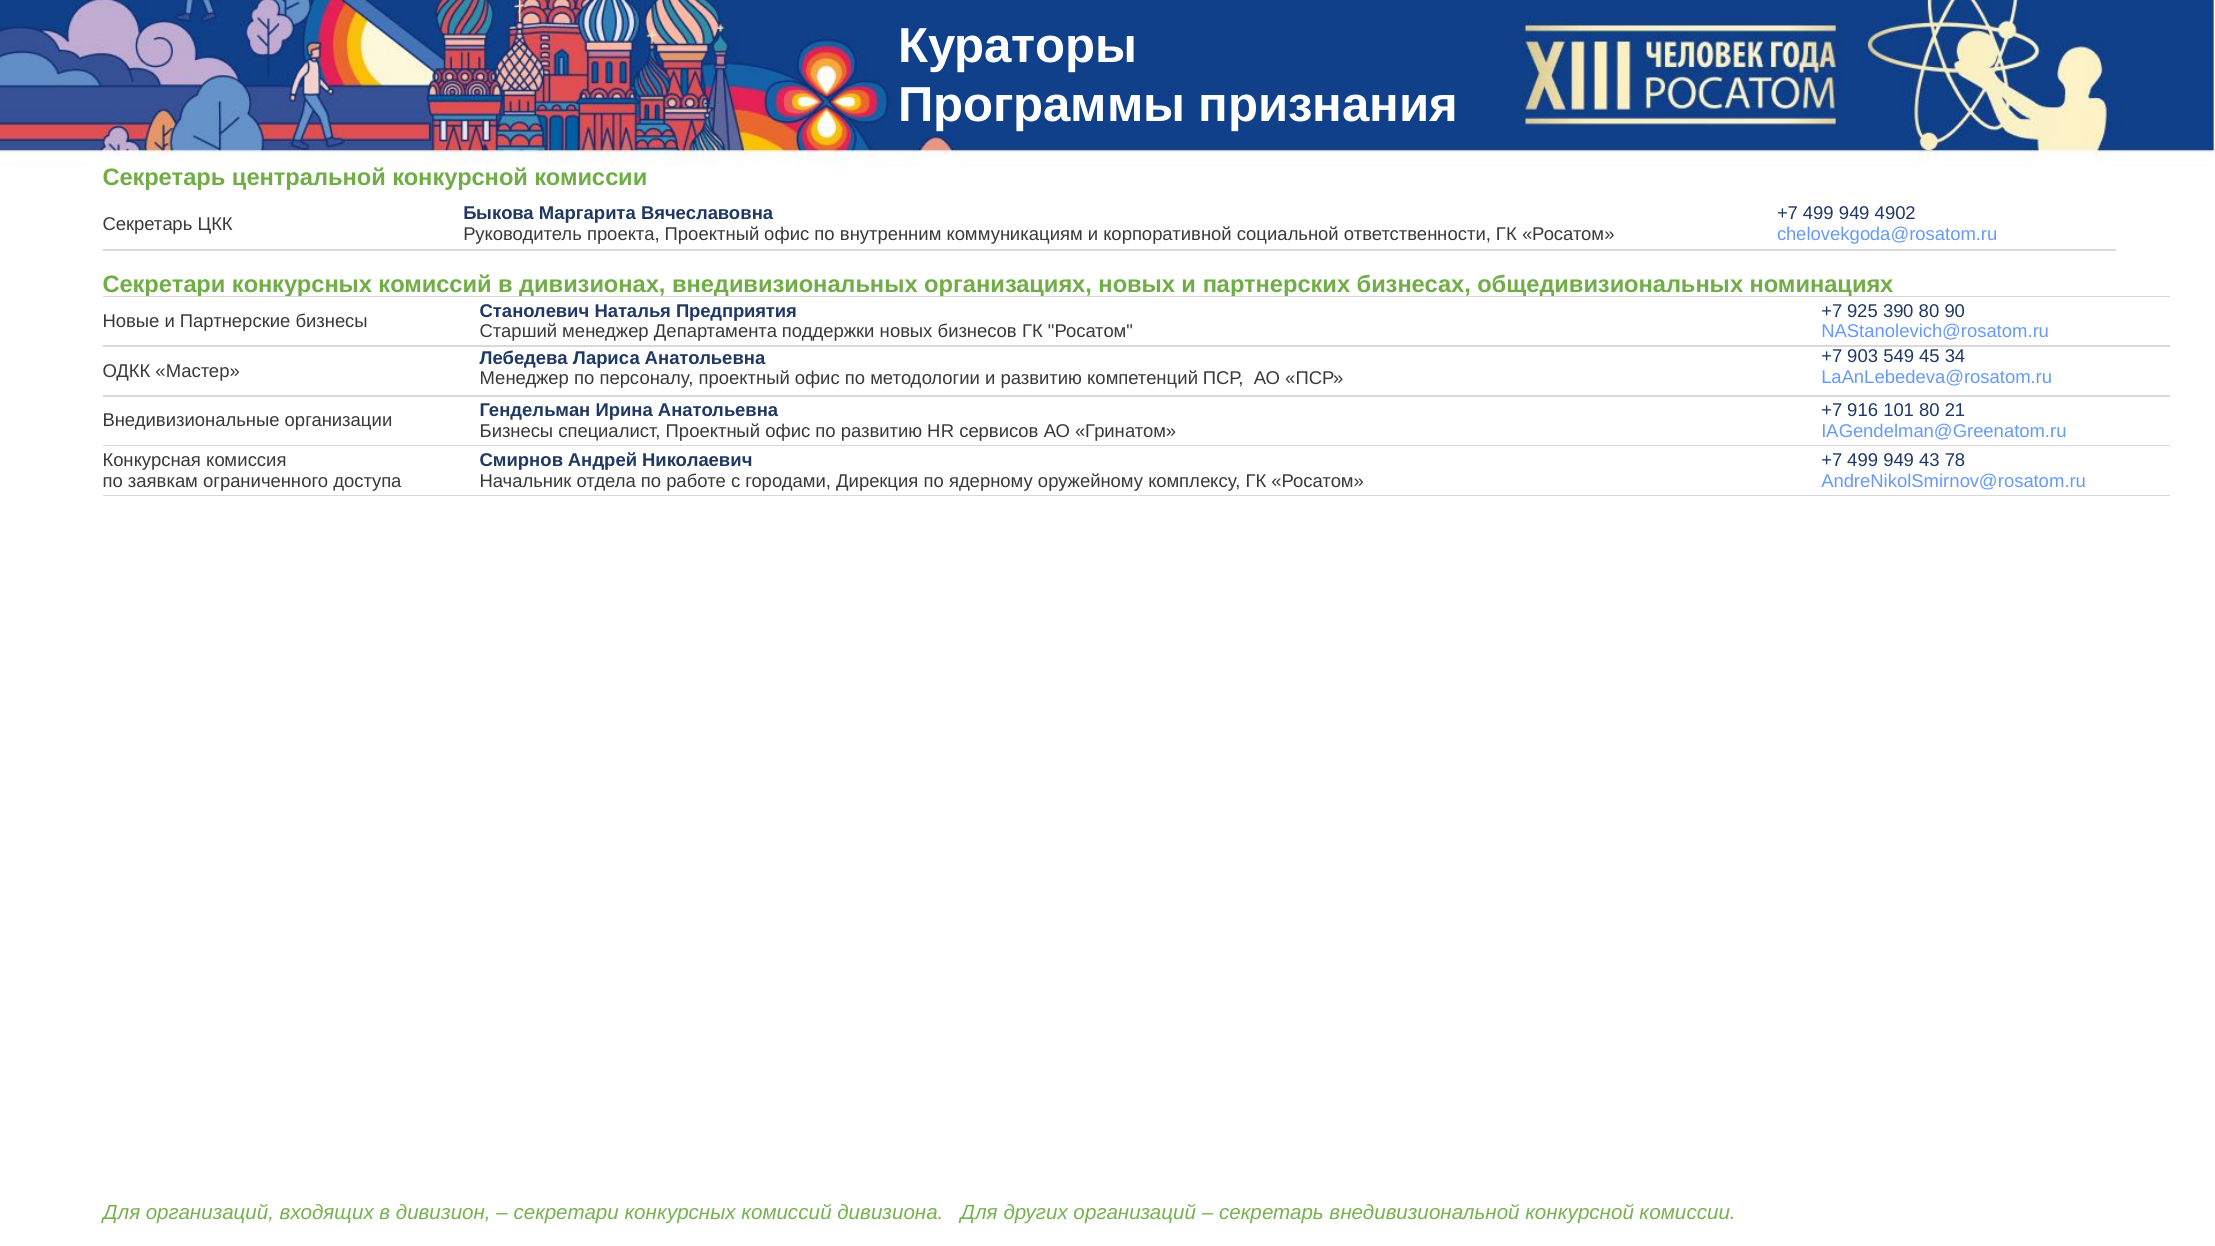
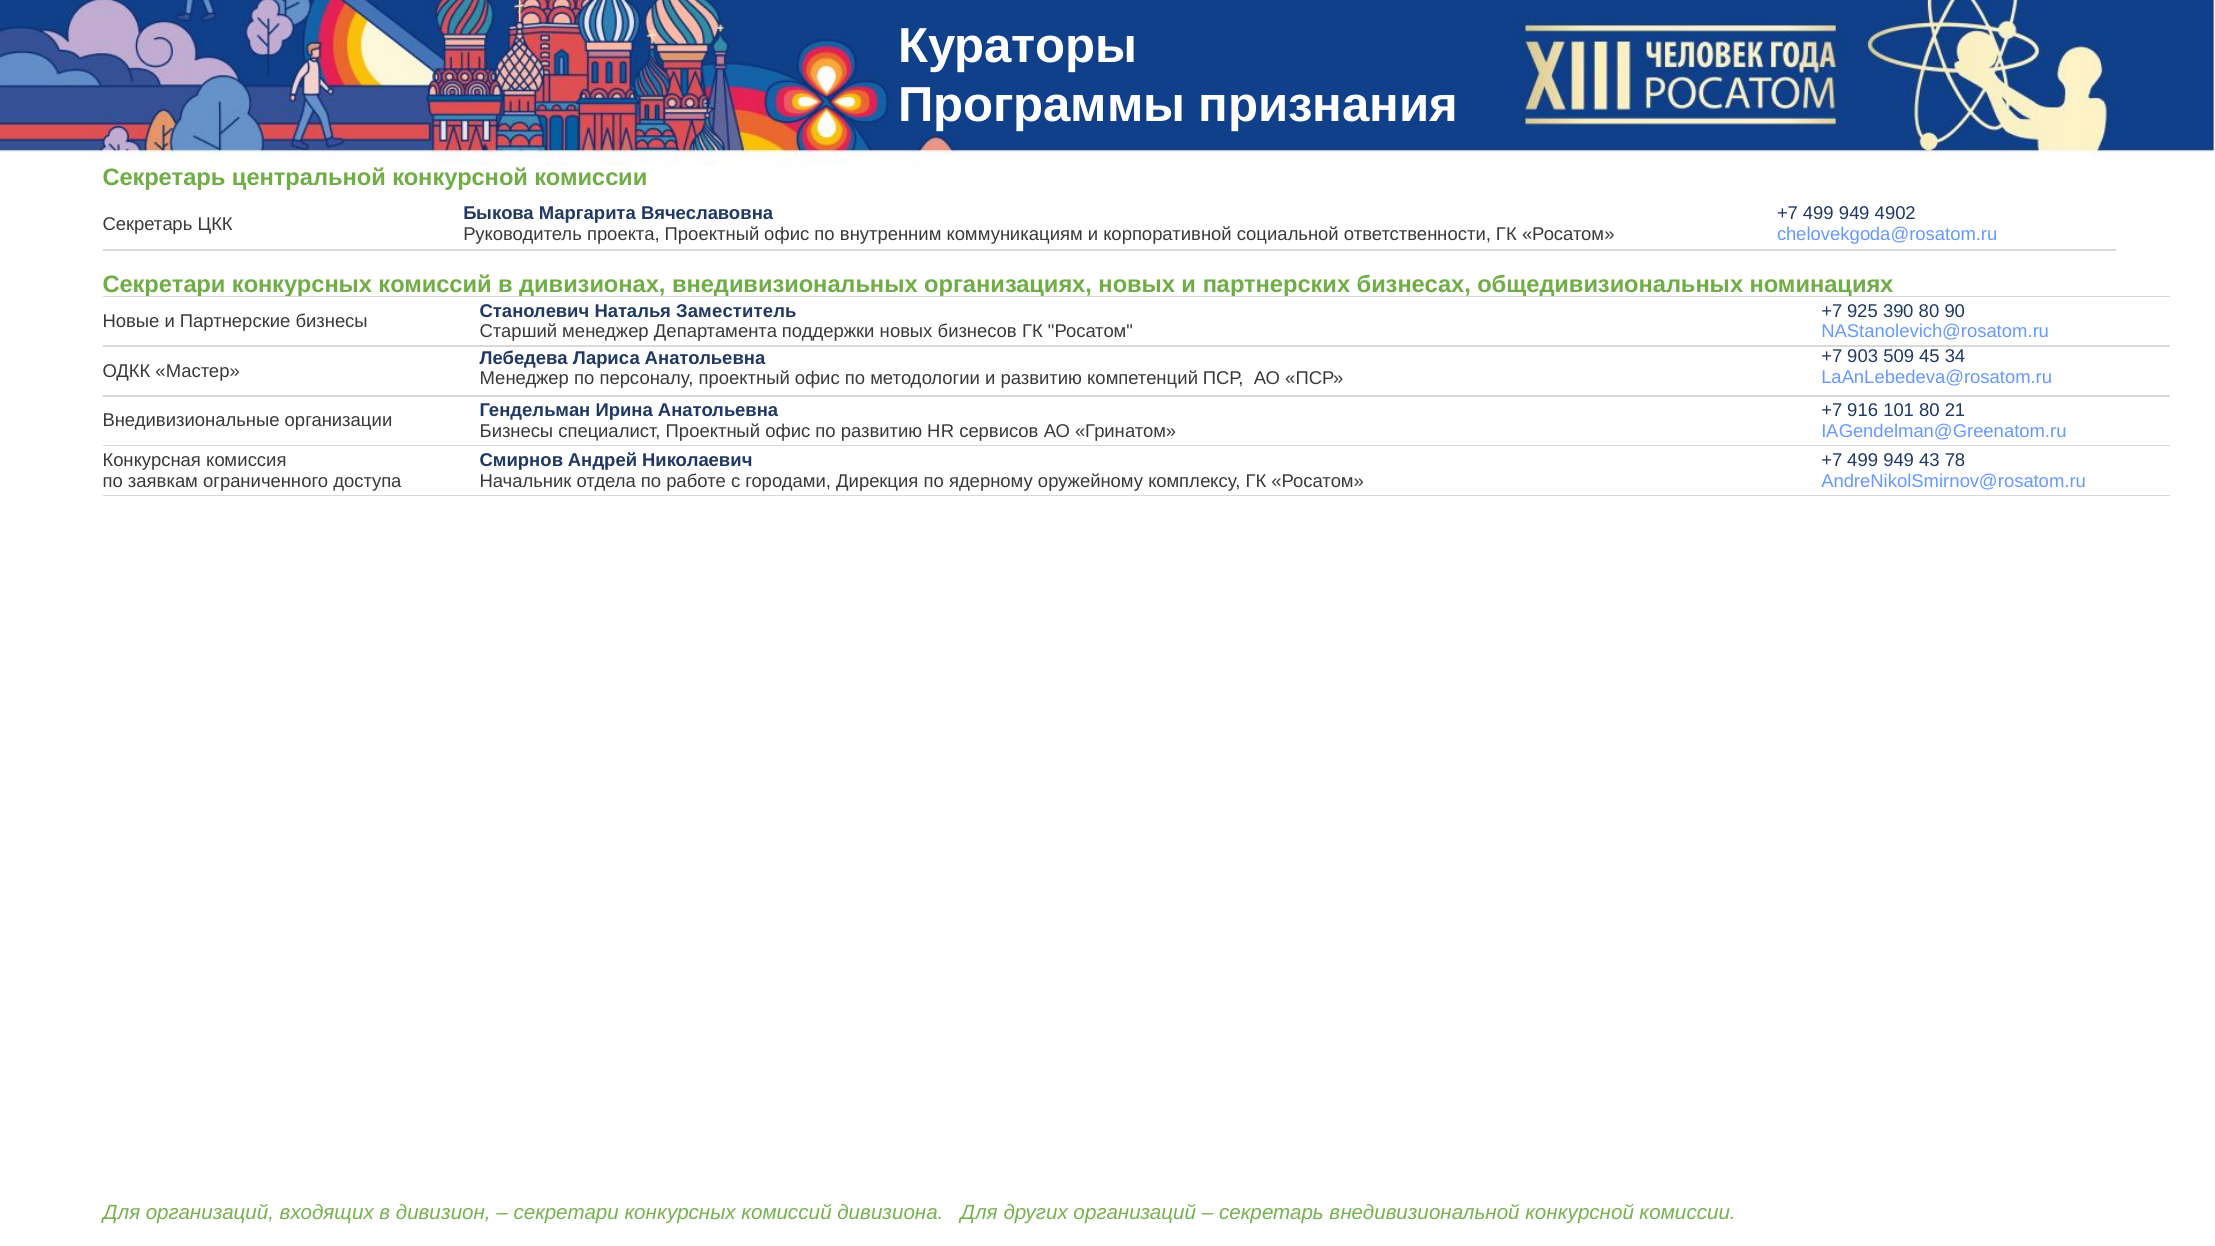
Предприятия: Предприятия -> Заместитель (736, 311)
549: 549 -> 509 (1899, 357)
